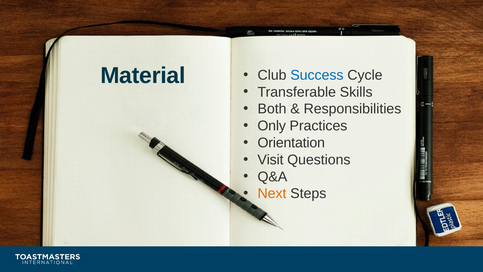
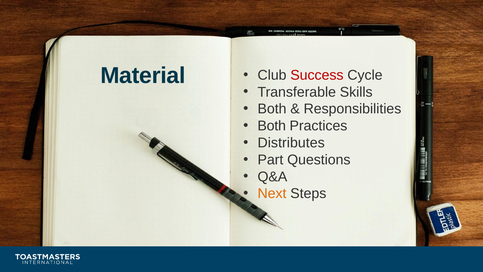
Success colour: blue -> red (317, 75)
Only: Only -> Both (272, 126)
Orientation: Orientation -> Distributes (291, 143)
Visit: Visit -> Part (270, 160)
